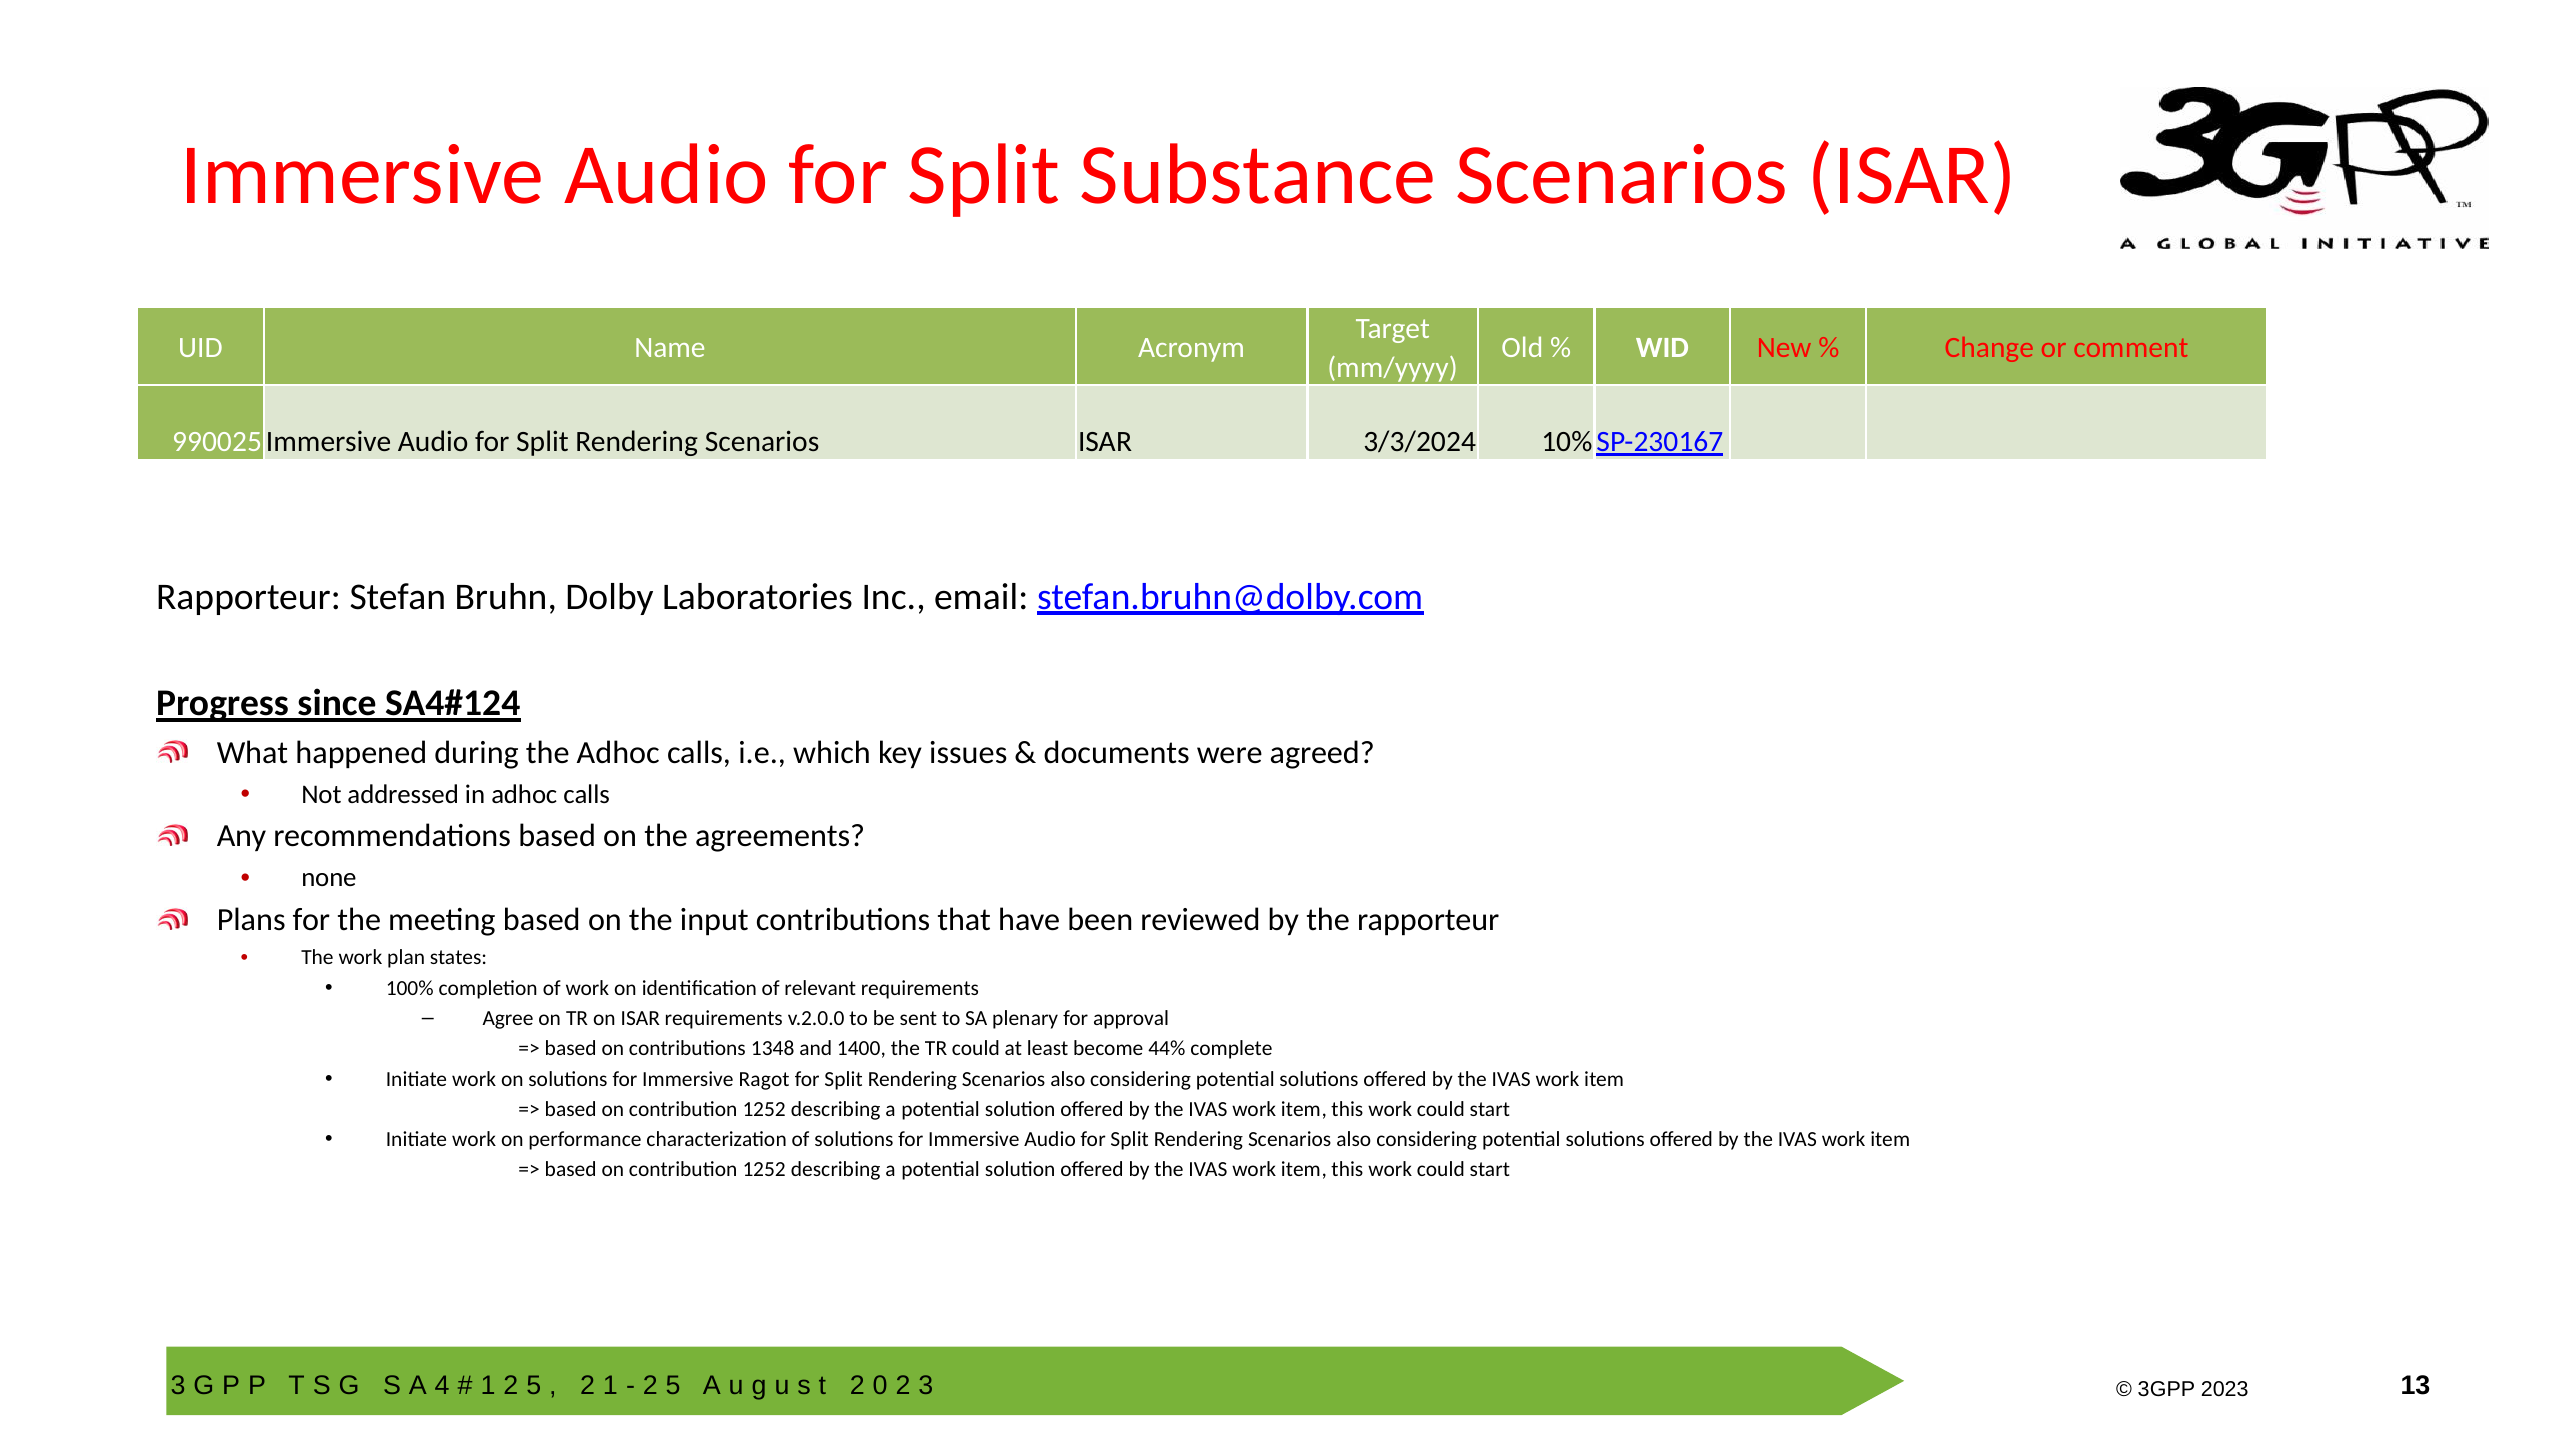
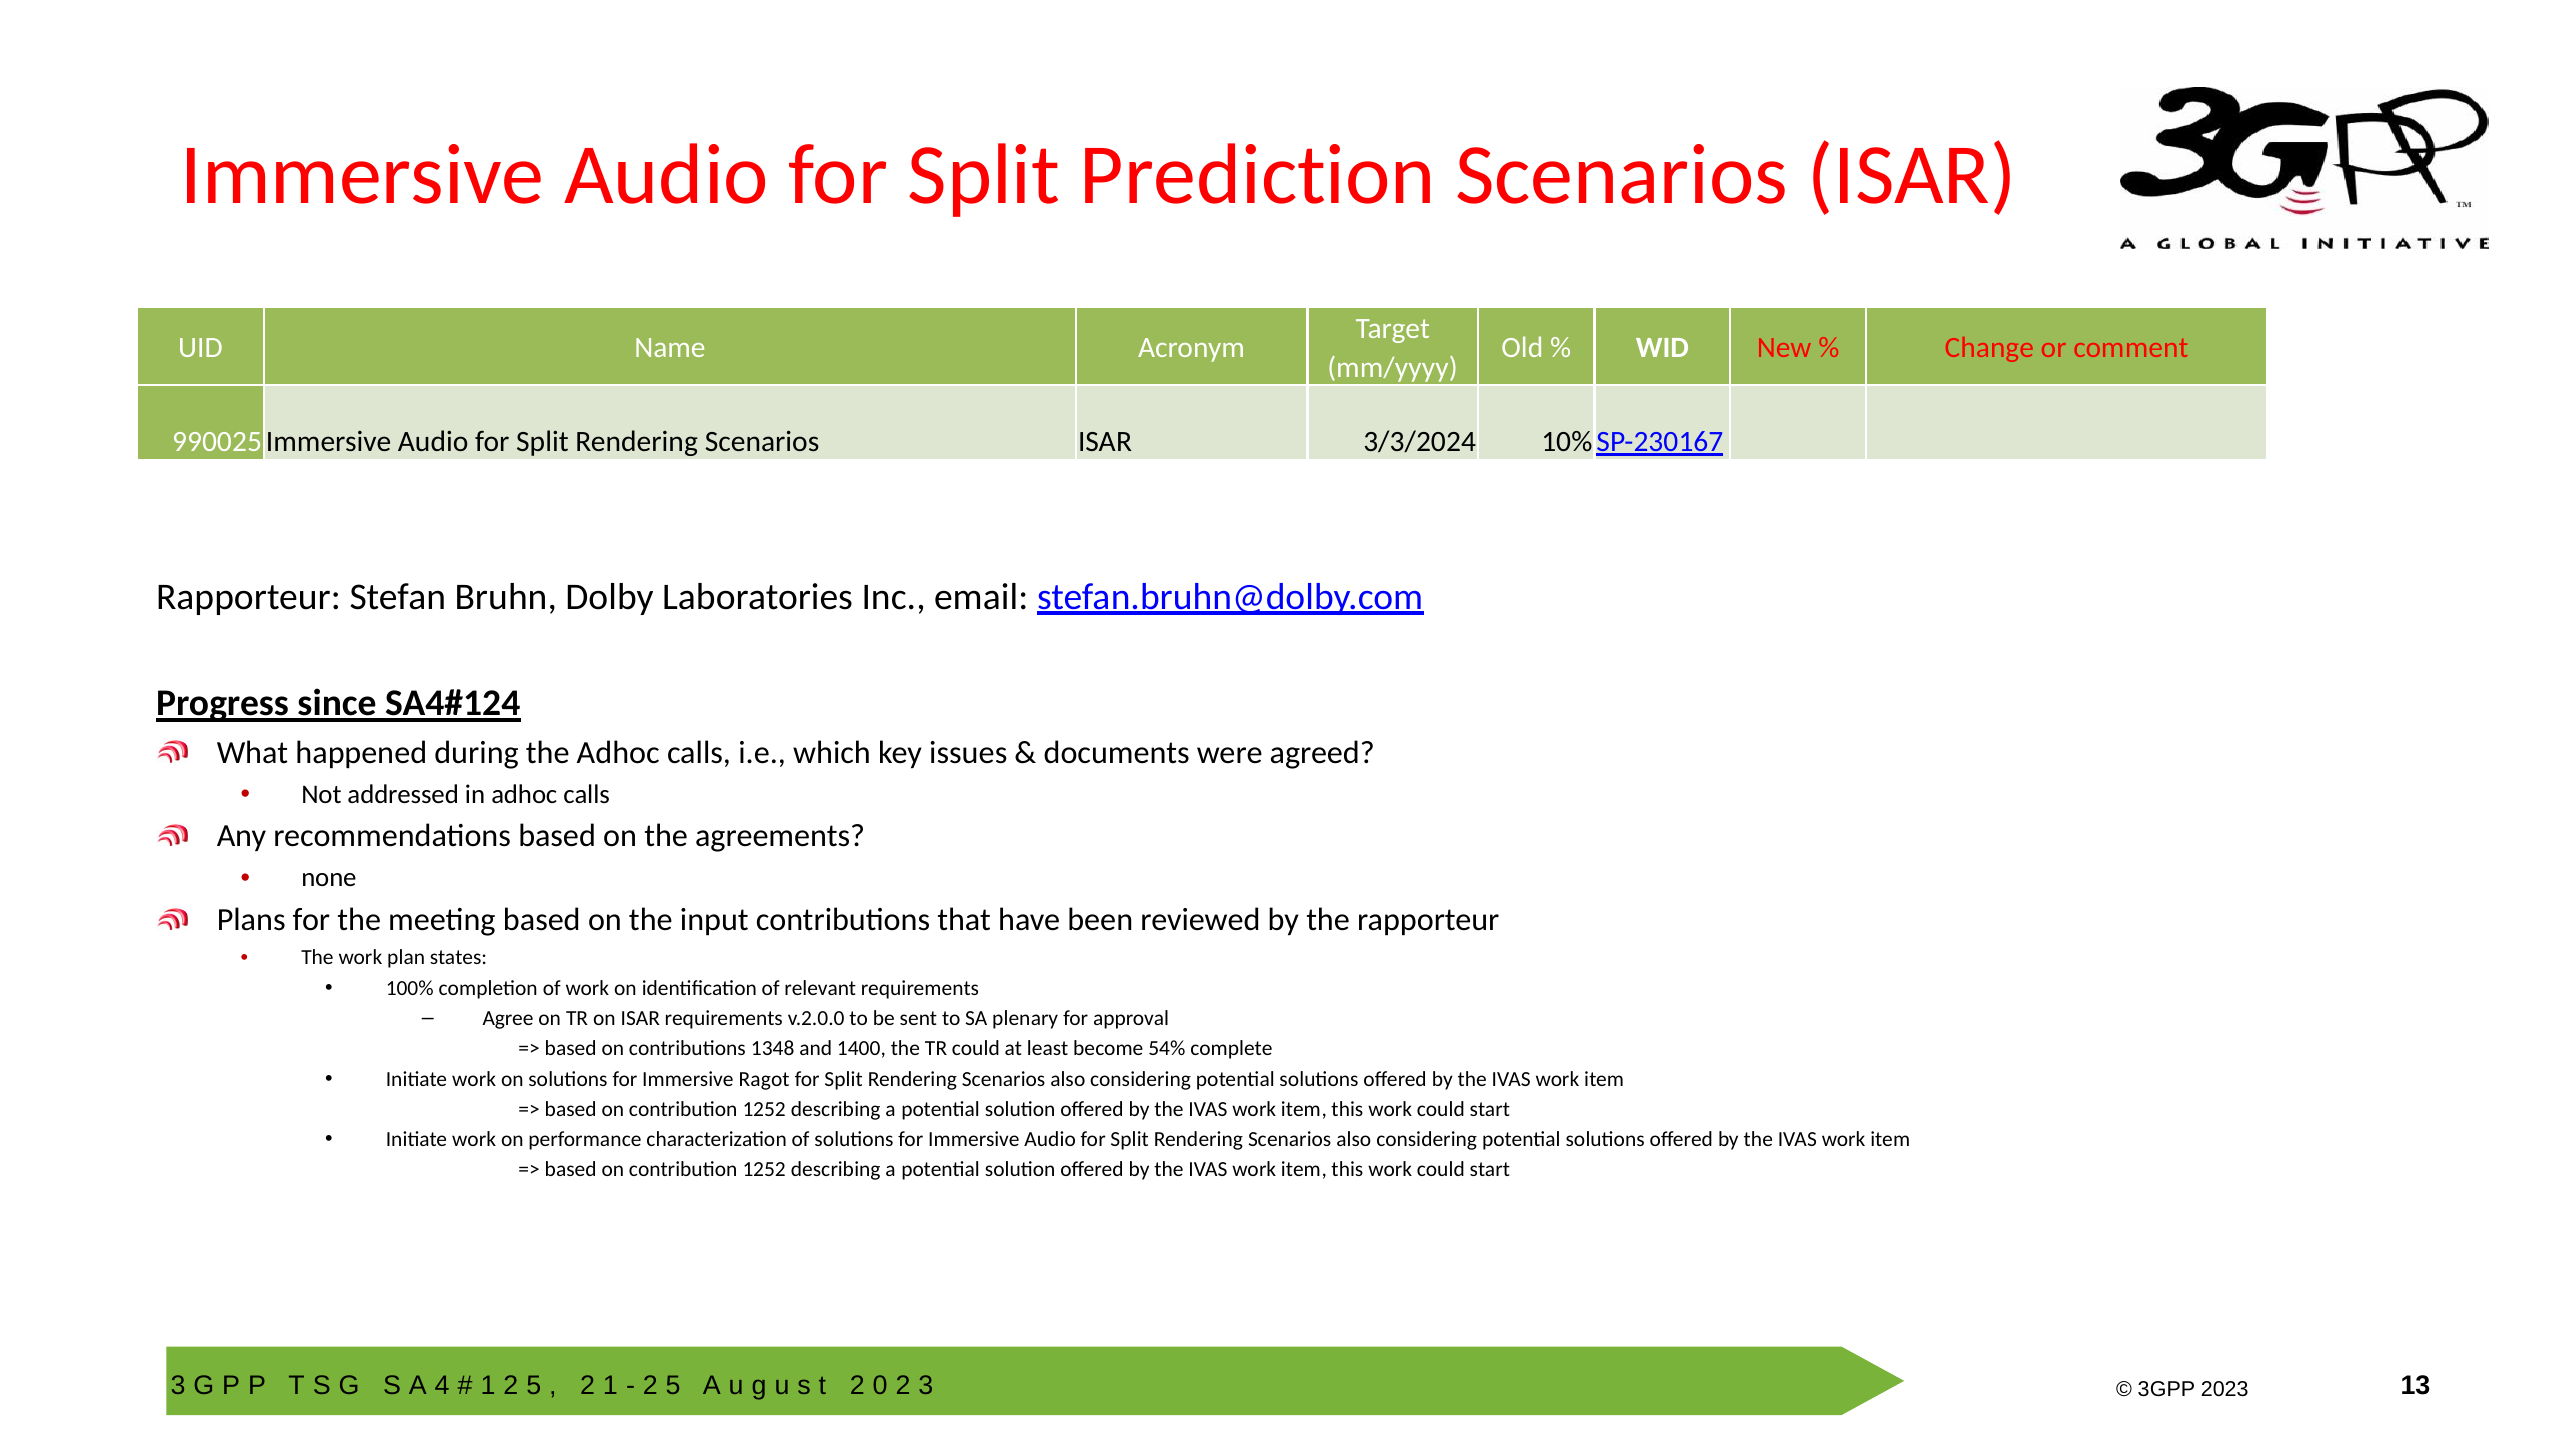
Substance: Substance -> Prediction (1258, 175)
44%: 44% -> 54% (1167, 1049)
